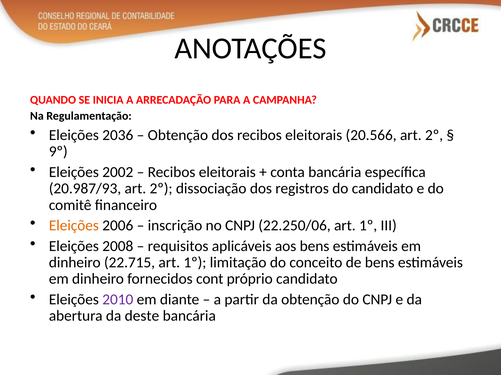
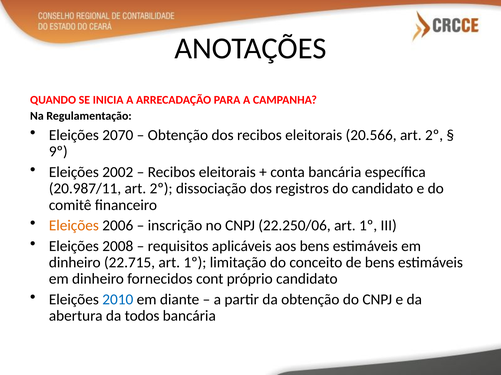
2036: 2036 -> 2070 (118, 135)
20.987/93: 20.987/93 -> 20.987/11 (85, 189)
2010 colour: purple -> blue (118, 300)
deste: deste -> todos (142, 317)
